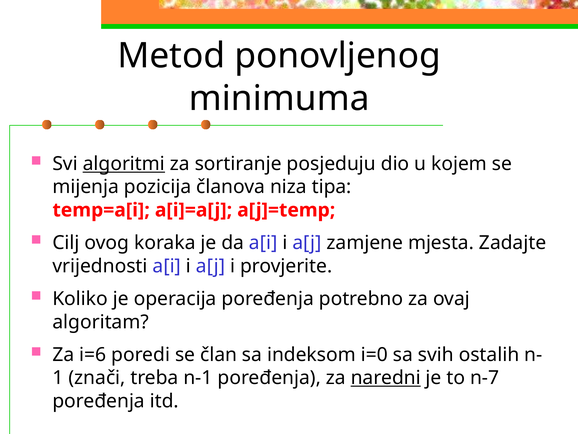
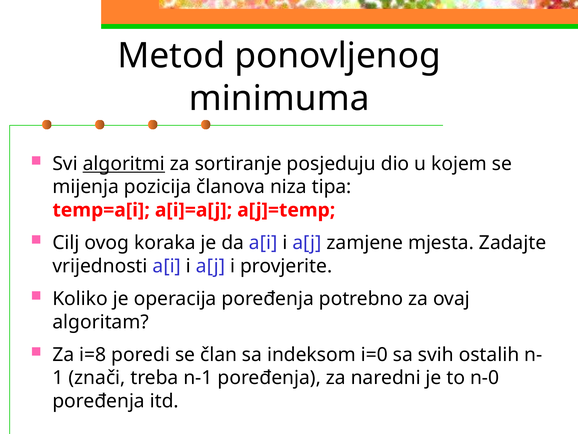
i=6: i=6 -> i=8 (93, 354)
naredni underline: present -> none (386, 377)
n-7: n-7 -> n-0 (485, 377)
